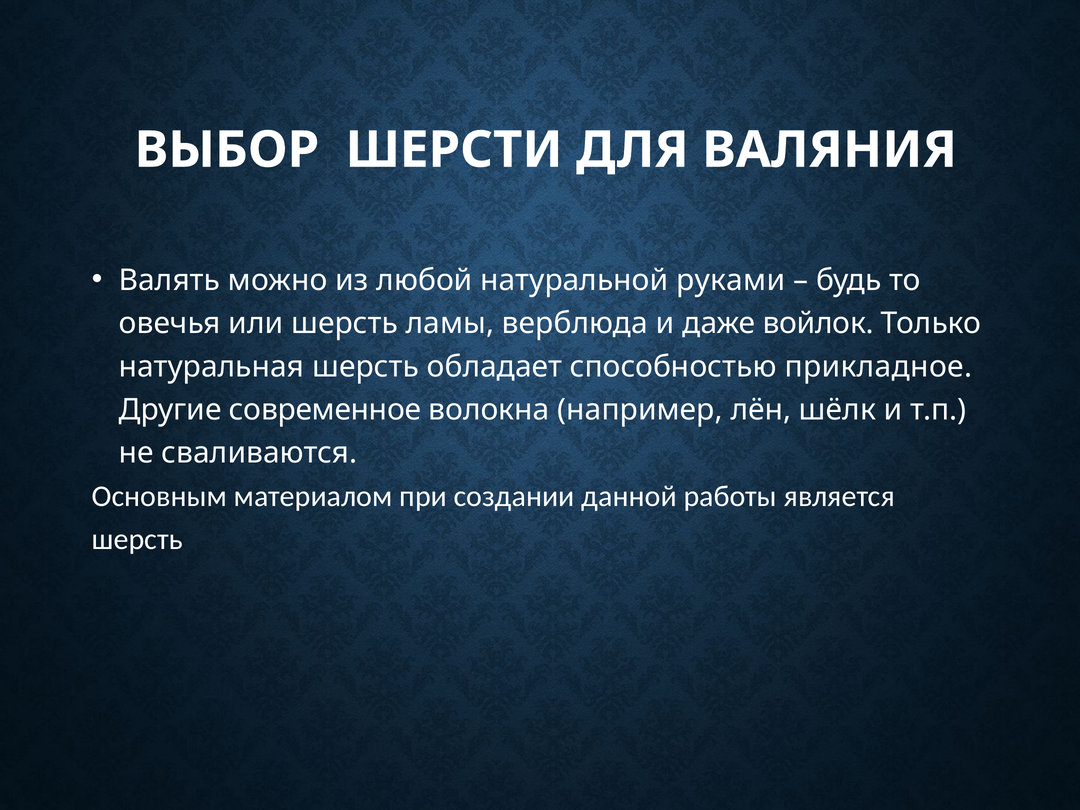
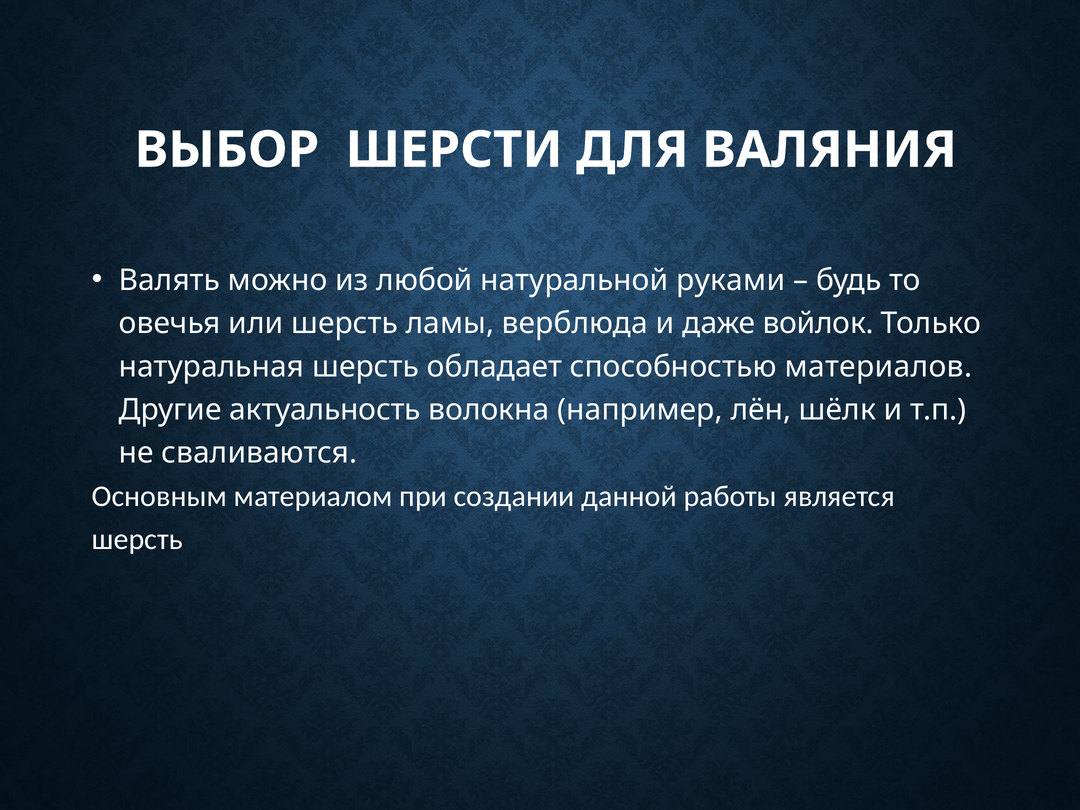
прикладное: прикладное -> материалов (878, 367)
современное: современное -> актуальность (325, 410)
